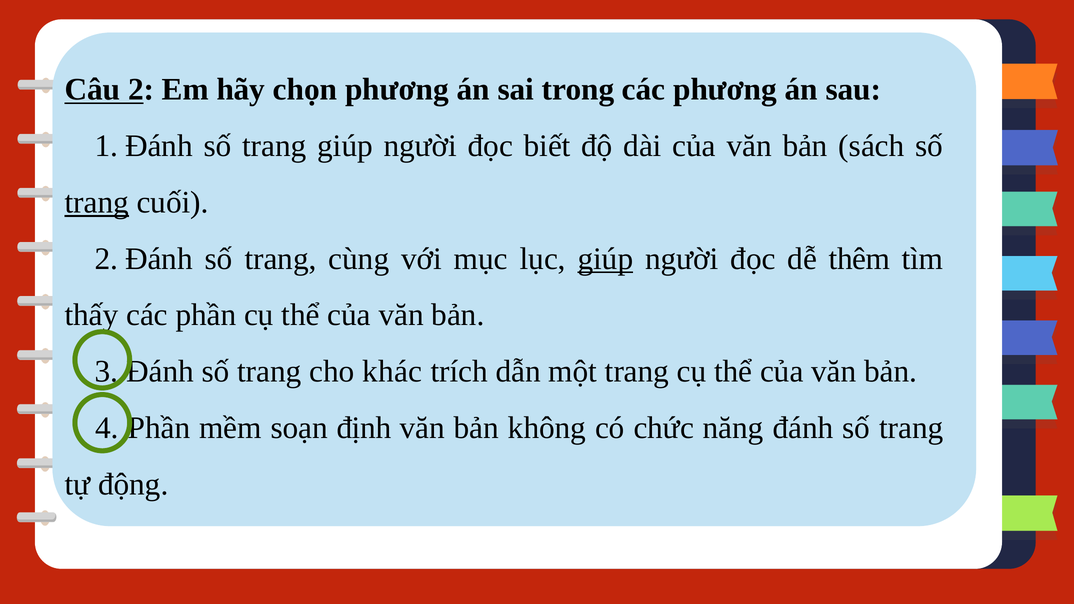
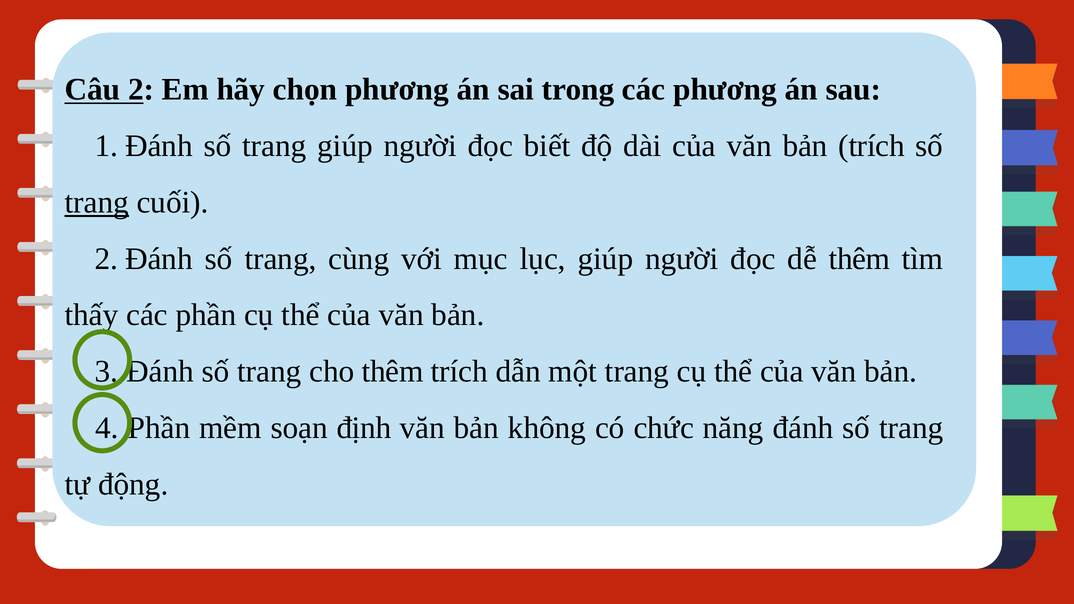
bản sách: sách -> trích (872, 146)
giúp underline: present -> none (605, 259)
cho khác: khác -> thêm (393, 372)
